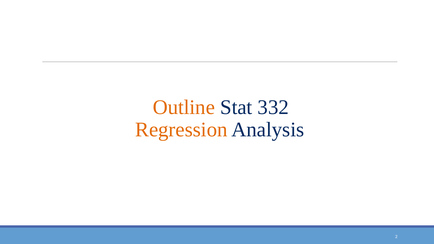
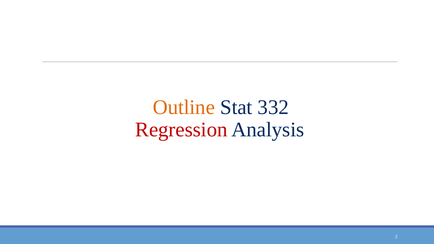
Regression colour: orange -> red (181, 130)
